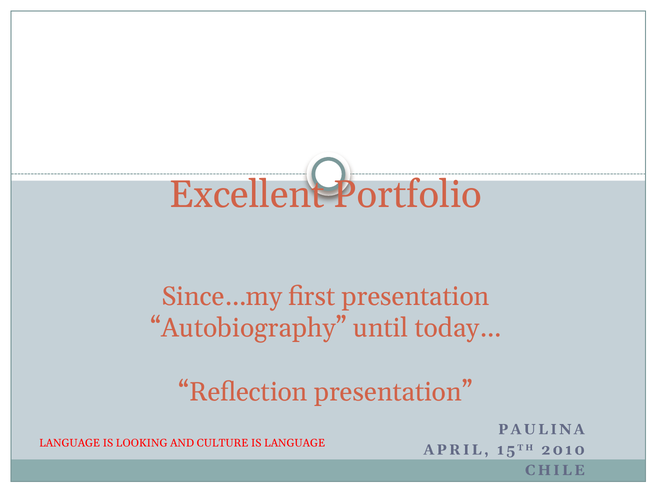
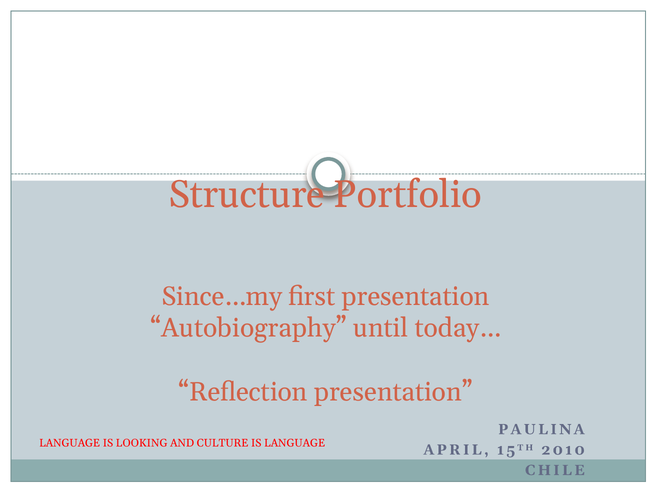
Excellent: Excellent -> Structure (247, 195)
